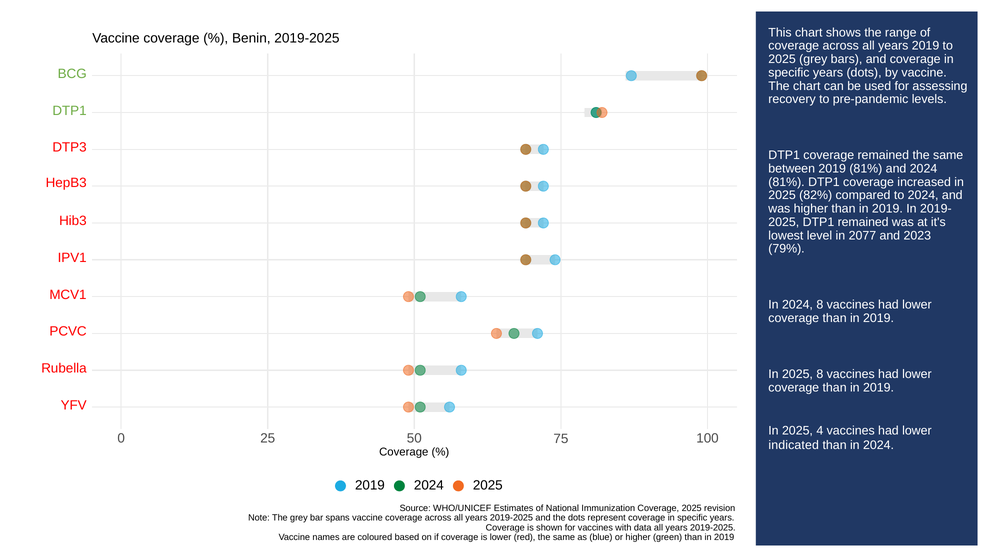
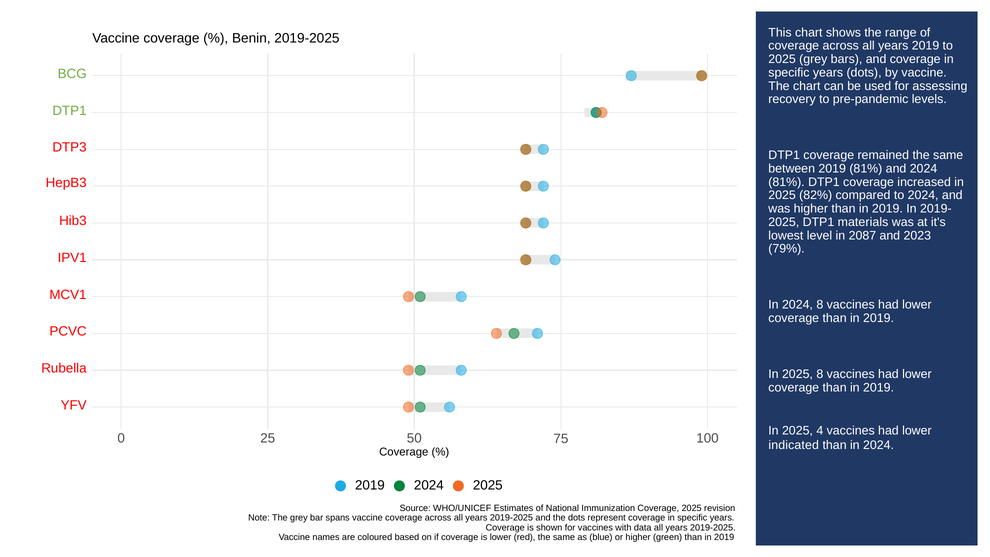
DTP1 remained: remained -> materials (863, 222)
2077: 2077 -> 2087 (862, 235)
